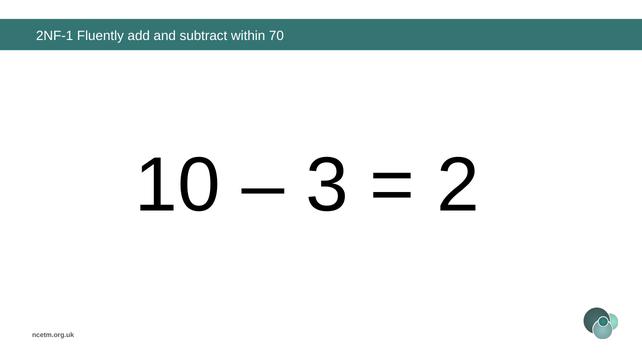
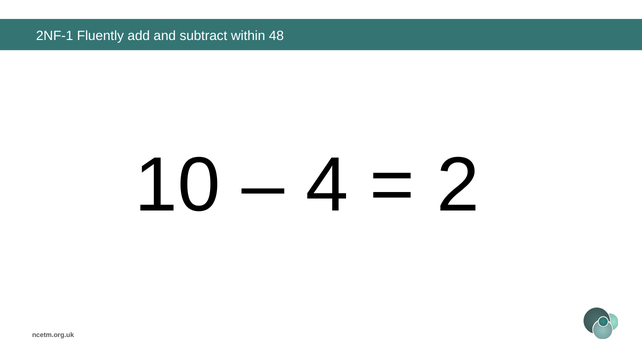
70: 70 -> 48 (276, 36)
3: 3 -> 4 (327, 185)
